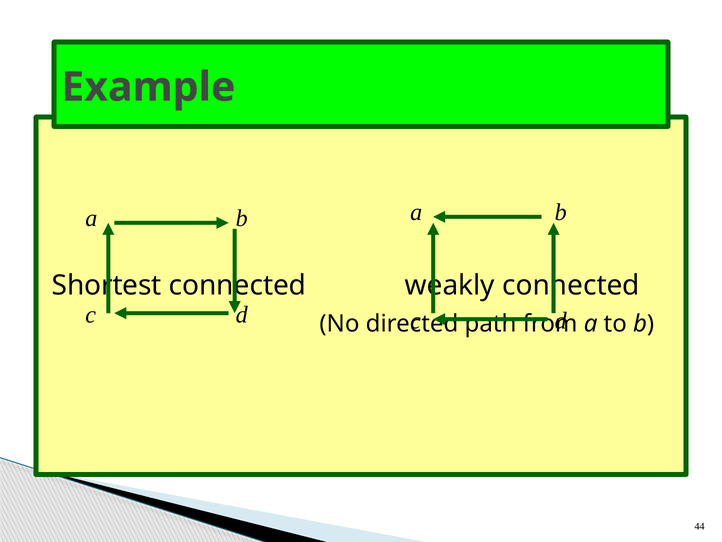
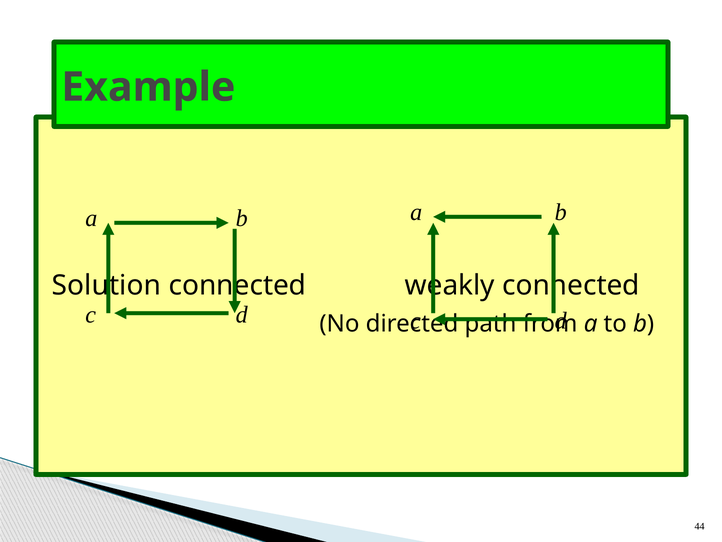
Shortest: Shortest -> Solution (107, 285)
